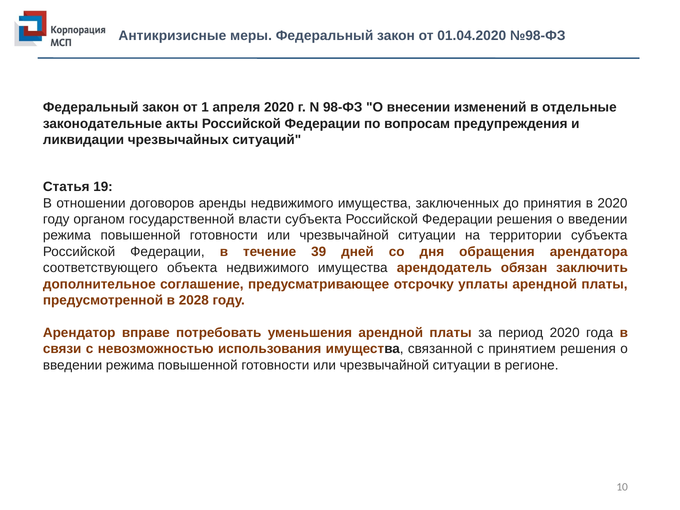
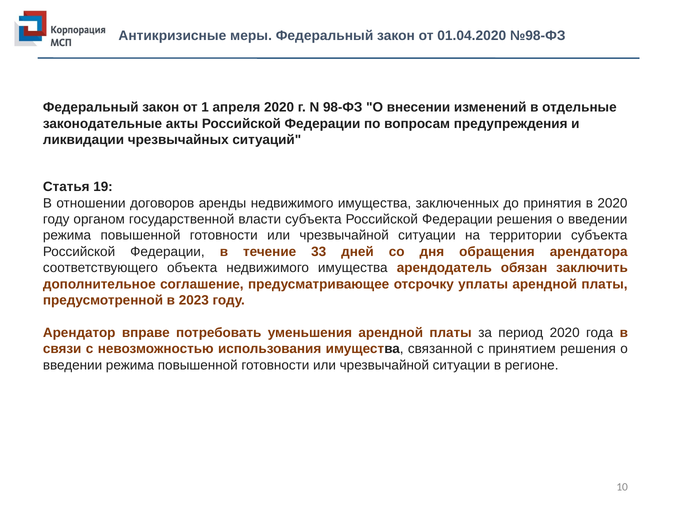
39: 39 -> 33 (319, 252)
2028: 2028 -> 2023 (194, 300)
